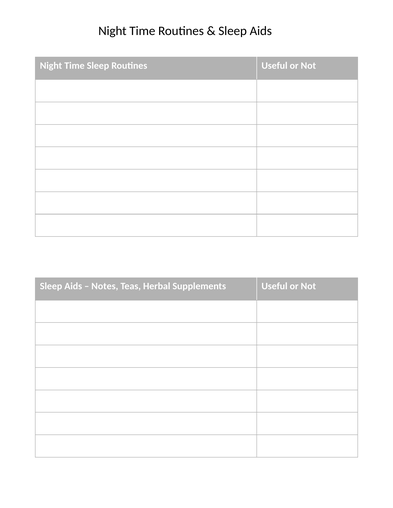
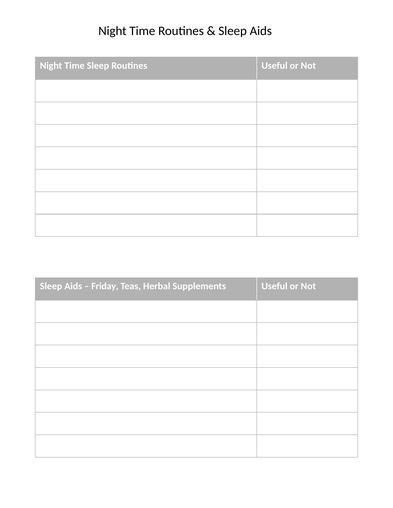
Notes: Notes -> Friday (105, 287)
